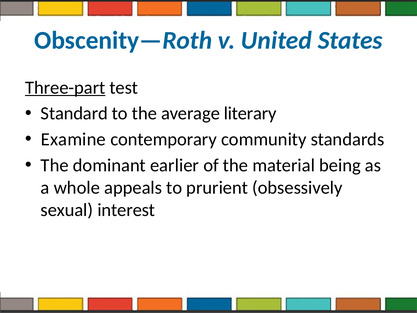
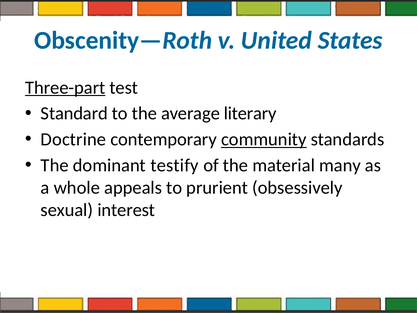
Examine: Examine -> Doctrine (73, 139)
community underline: none -> present (264, 139)
earlier: earlier -> testify (174, 165)
being: being -> many (340, 165)
